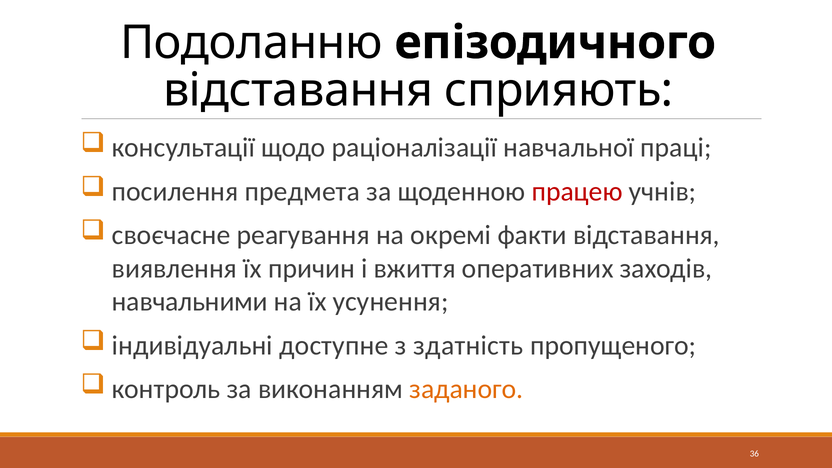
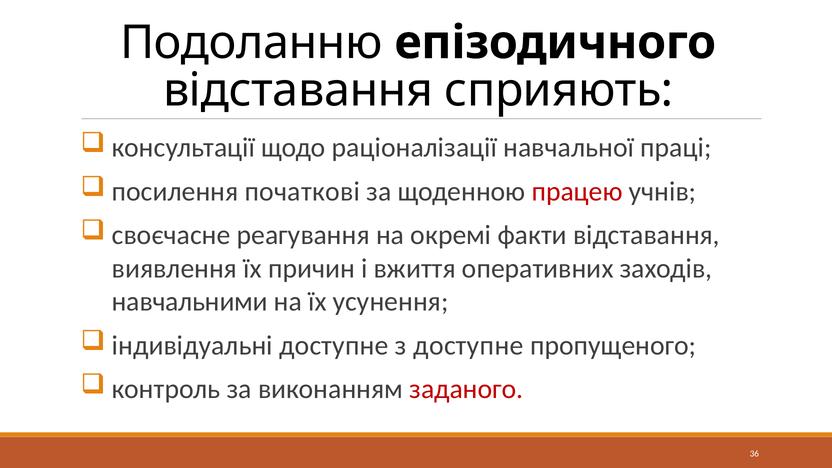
предмета: предмета -> початкові (302, 191)
з здатність: здатність -> доступне (468, 345)
заданого colour: orange -> red (466, 389)
